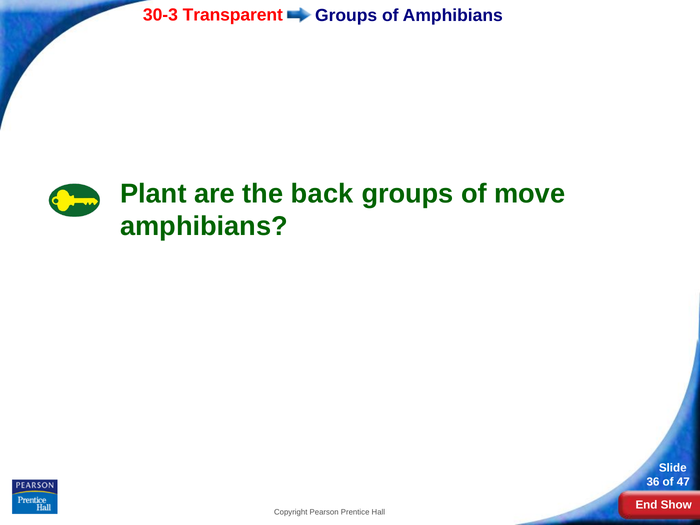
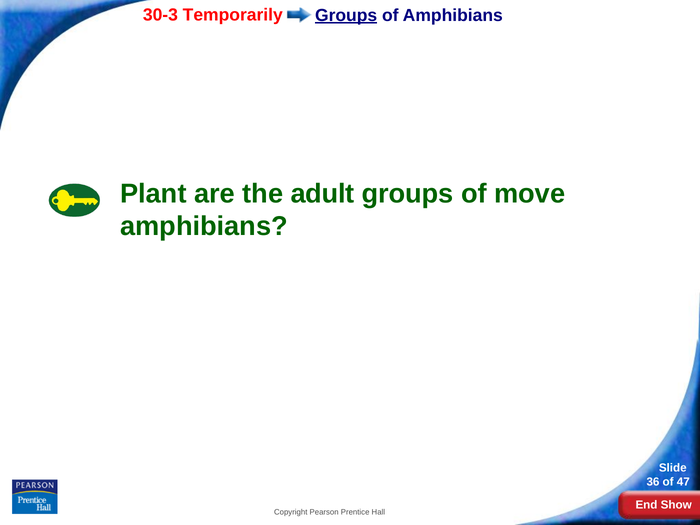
Transparent: Transparent -> Temporarily (233, 15)
Groups underline: none -> present (346, 15)
back: back -> adult (322, 194)
